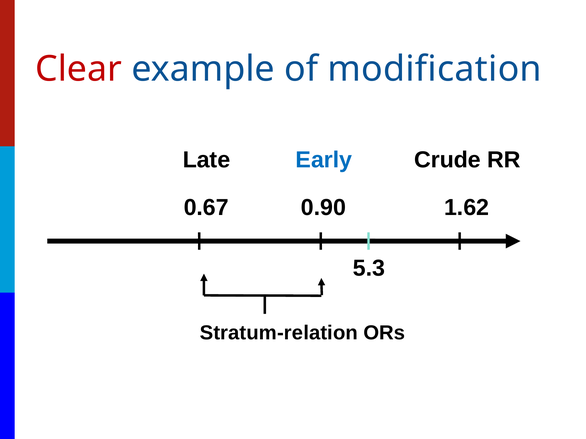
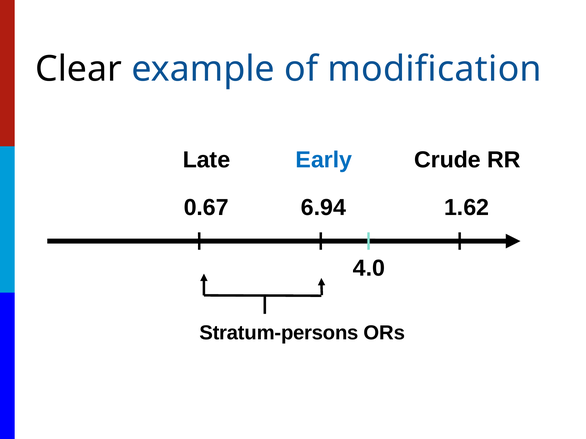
Clear colour: red -> black (79, 69)
0.90: 0.90 -> 6.94 (323, 208)
5.3: 5.3 -> 4.0 (369, 268)
Stratum-relation: Stratum-relation -> Stratum-persons (279, 333)
